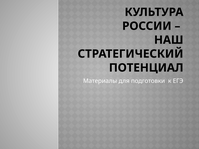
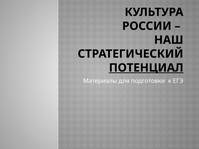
ПОТЕНЦИАЛ underline: none -> present (146, 68)
